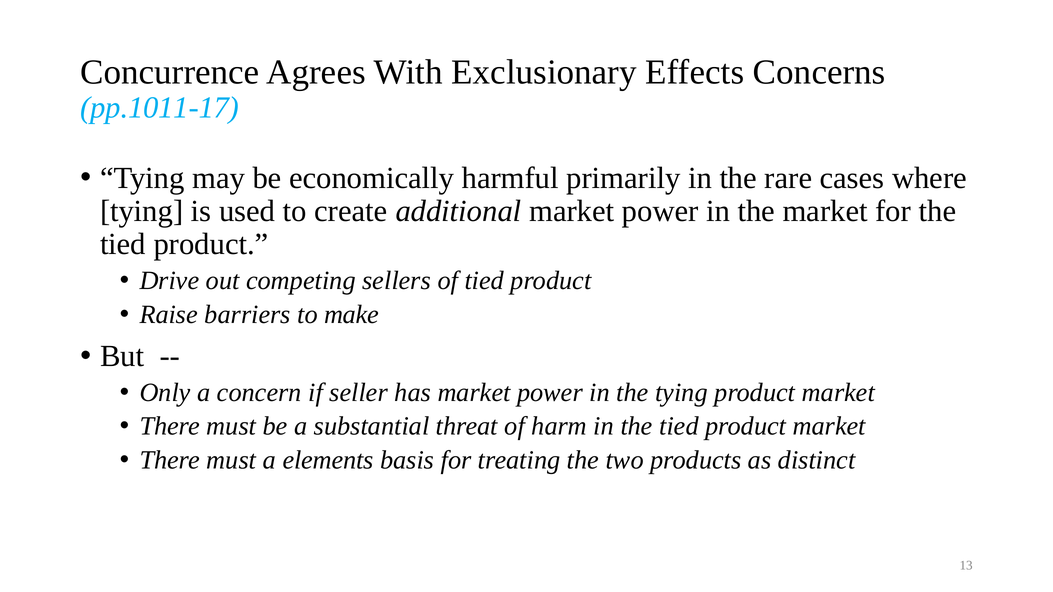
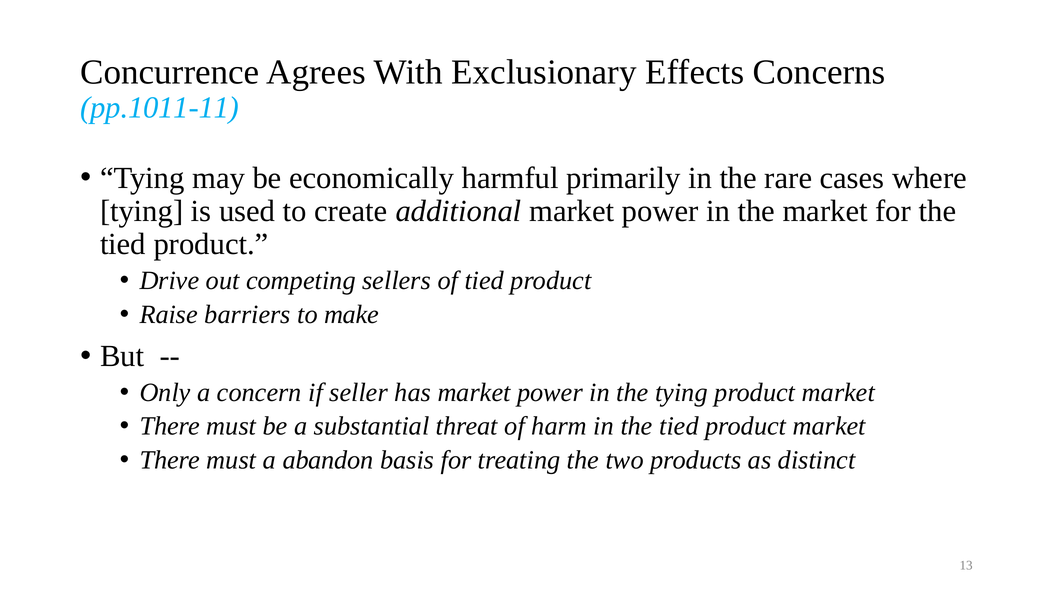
pp.1011-17: pp.1011-17 -> pp.1011-11 (160, 108)
elements: elements -> abandon (328, 460)
